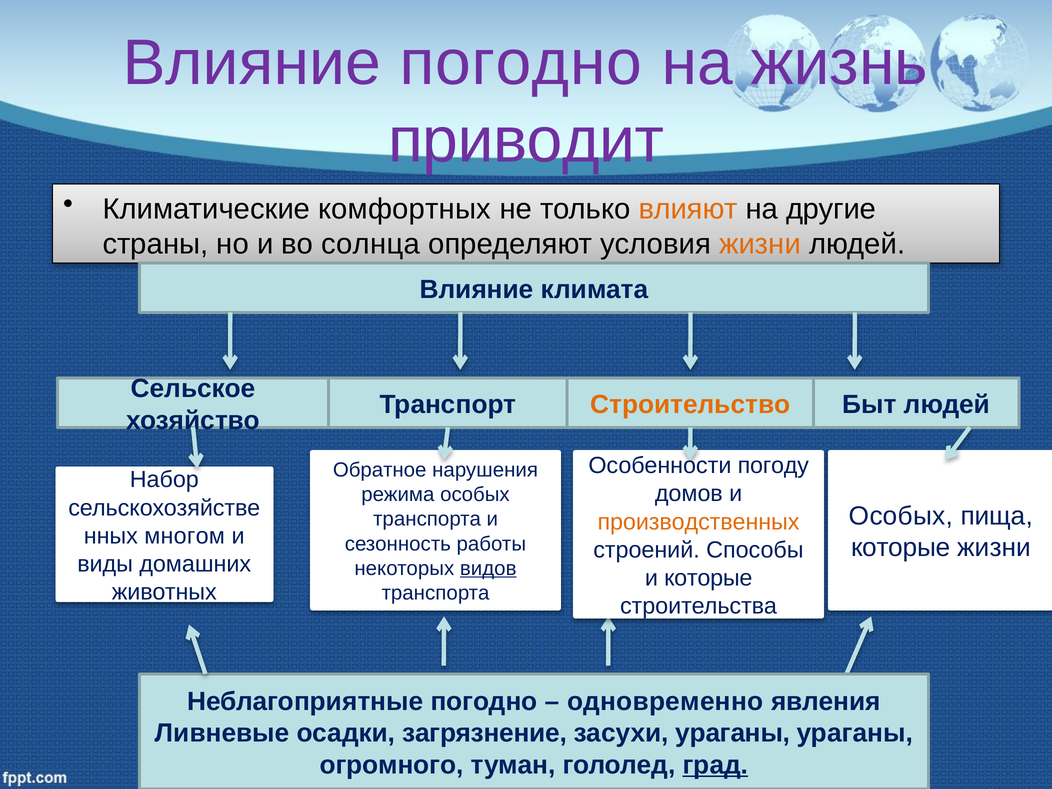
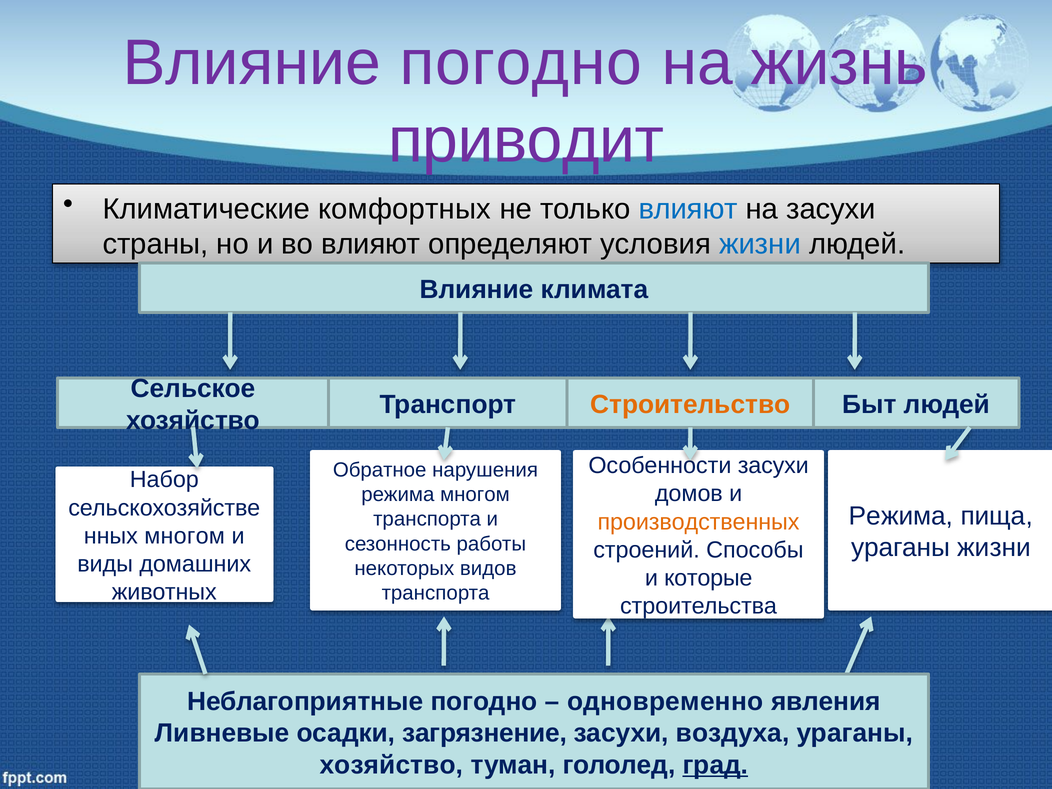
влияют colour: orange -> blue (688, 209)
на другие: другие -> засухи (831, 209)
во солнца: солнца -> влияют (371, 244)
жизни colour: orange -> blue (760, 244)
погоду: погоду -> засухи (773, 466)
режима особых: особых -> многом (475, 495)
Особых: Особых -> Режима (901, 516)
которые: которые -> ураганы (901, 548)
видов underline: present -> none (488, 568)
засухи ураганы: ураганы -> воздуха (733, 733)
огромного: огромного -> хозяйство (391, 765)
